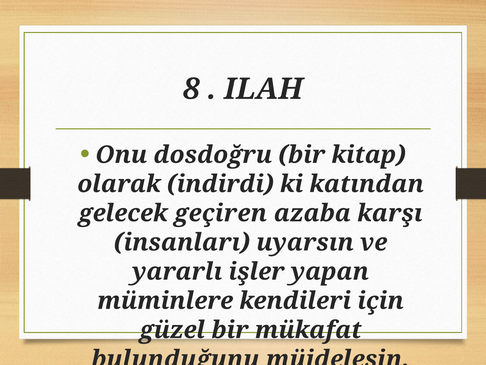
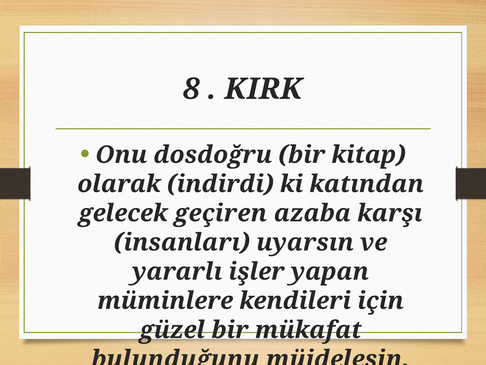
ILAH: ILAH -> KIRK (263, 89)
